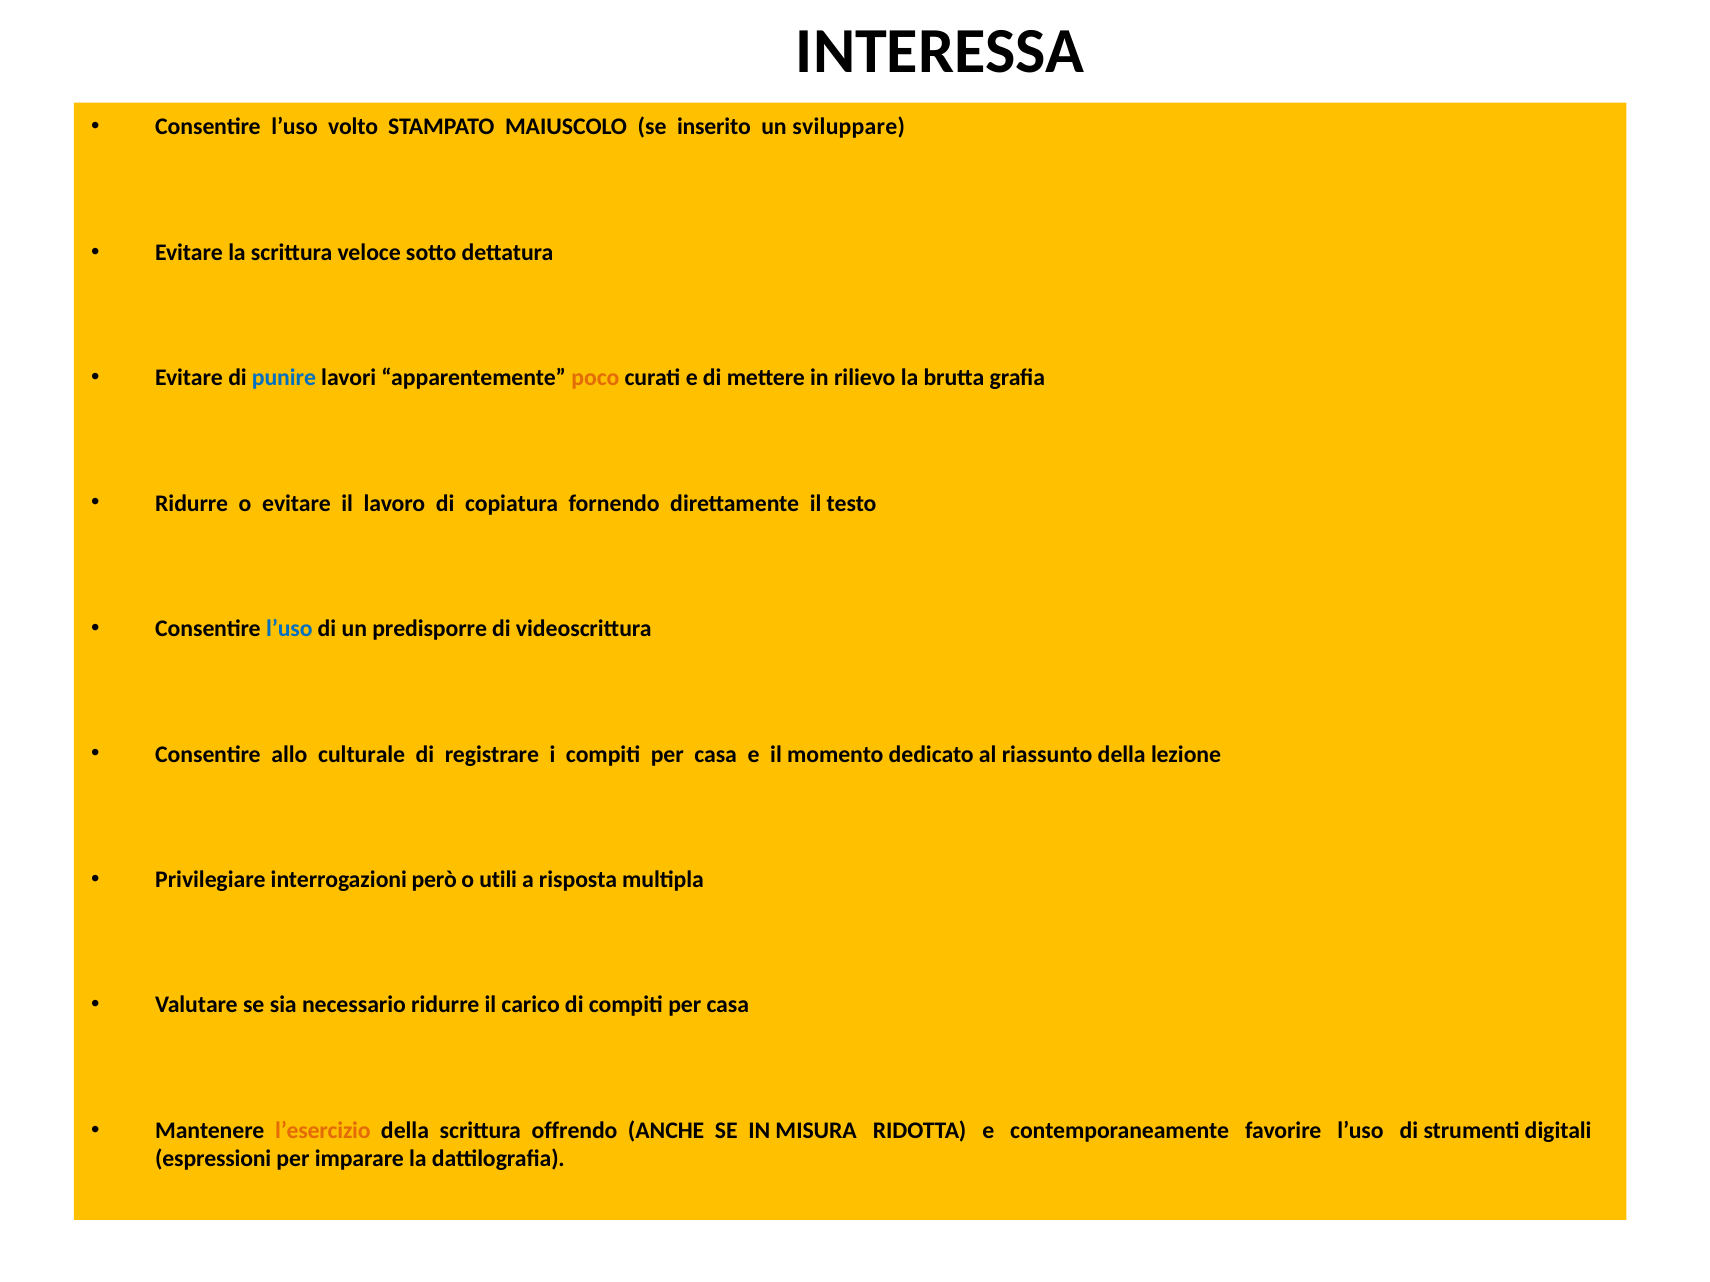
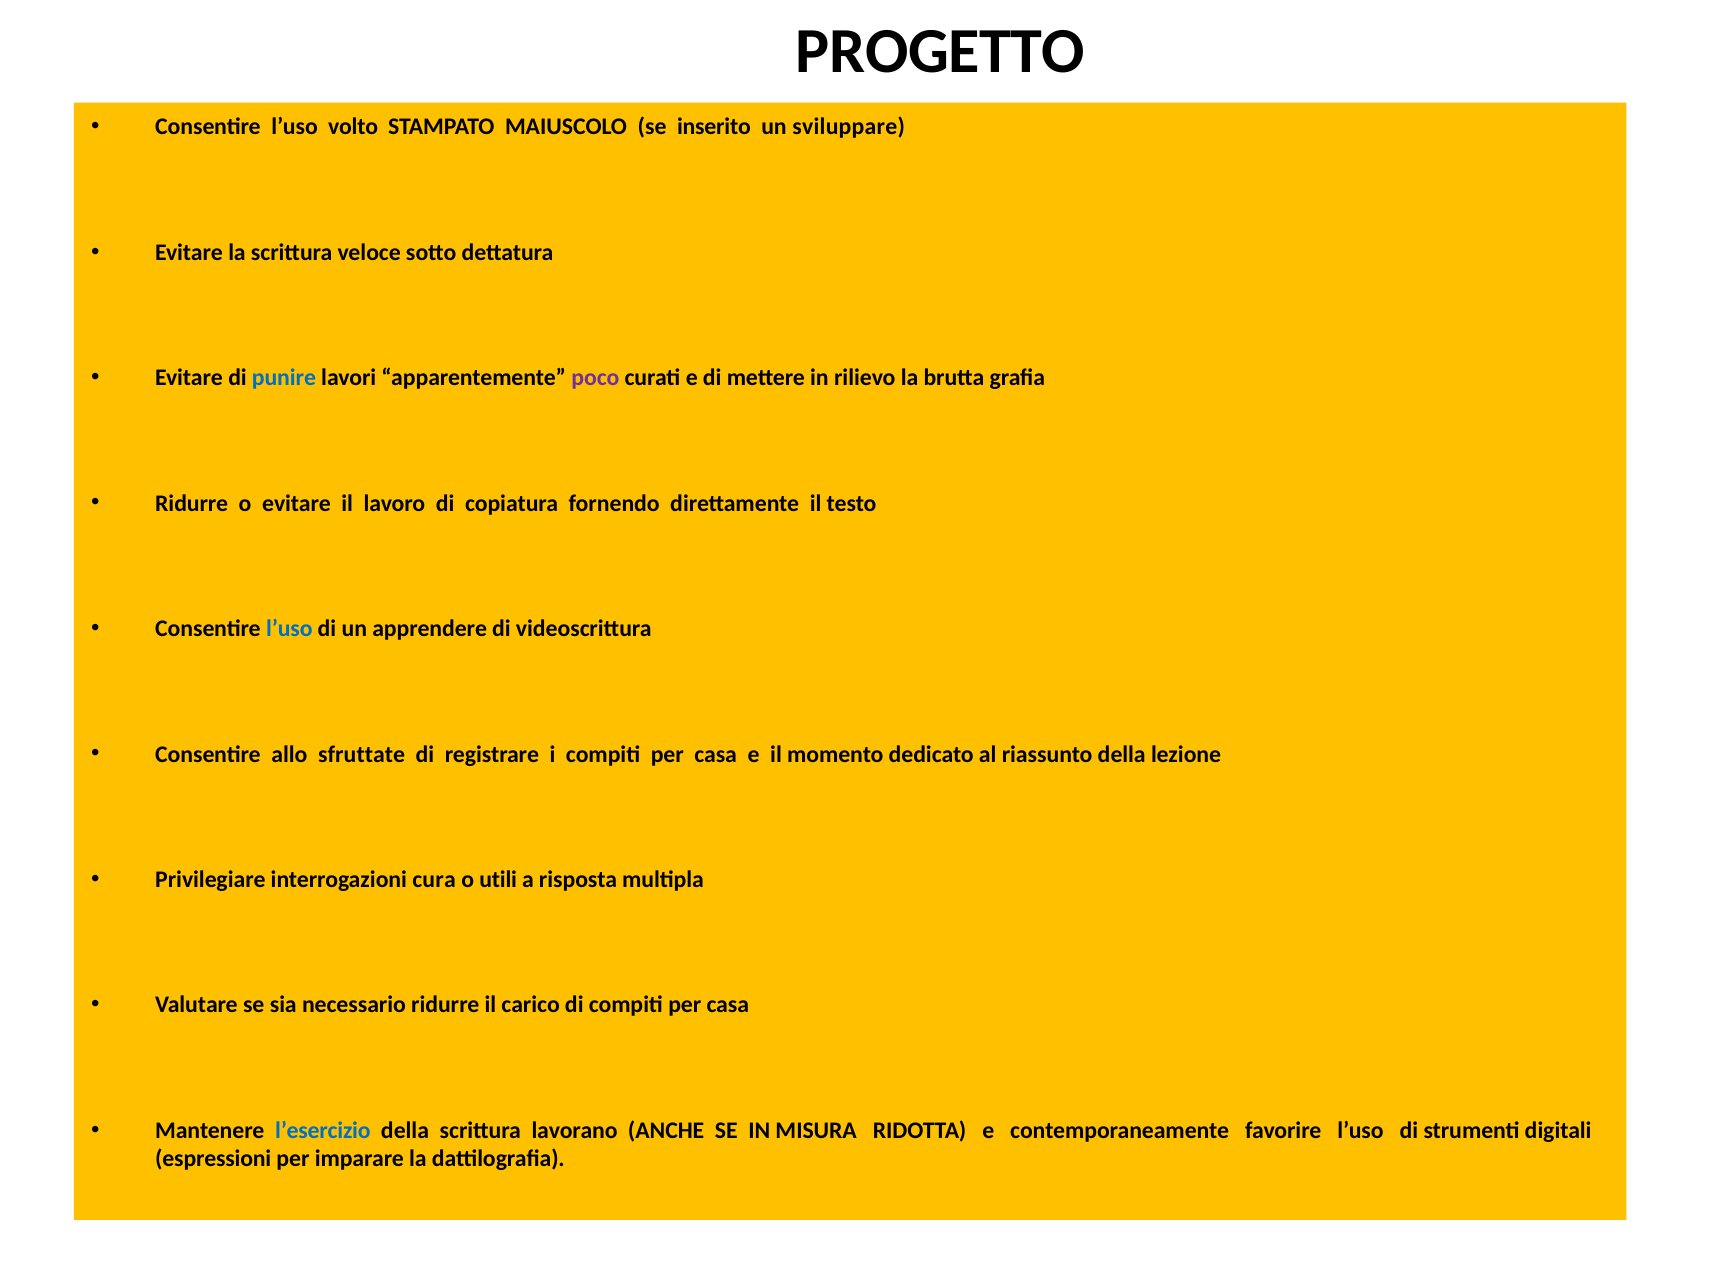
INTERESSA: INTERESSA -> PROGETTO (941, 51)
poco colour: orange -> purple (595, 378)
predisporre: predisporre -> apprendere (430, 629)
culturale: culturale -> sfruttate (362, 755)
però: però -> cura (434, 880)
l’esercizio colour: orange -> blue (323, 1131)
offrendo: offrendo -> lavorano (575, 1131)
